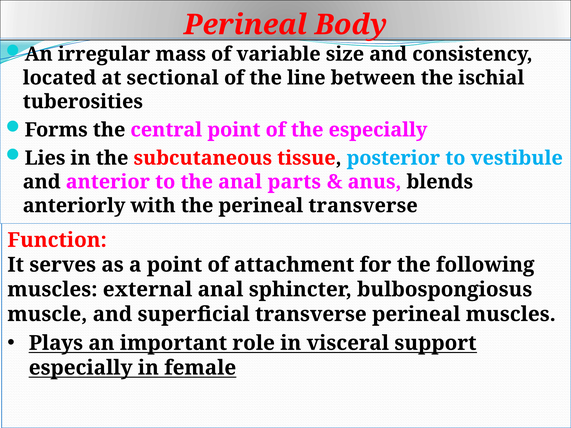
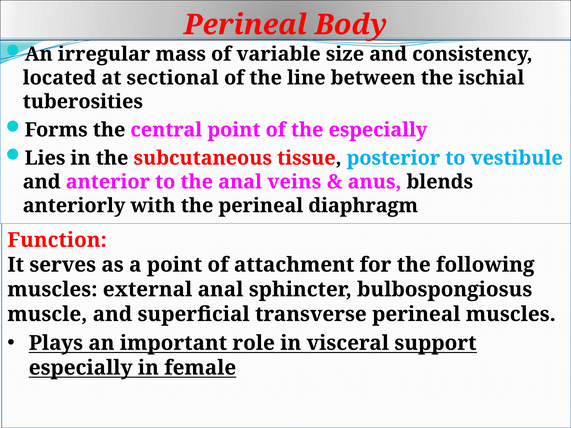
parts: parts -> veins (294, 182)
perineal transverse: transverse -> diaphragm (363, 206)
